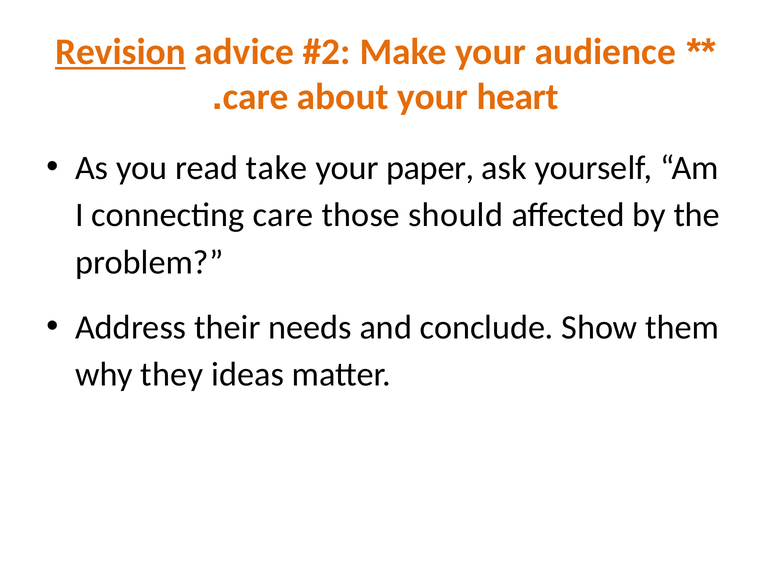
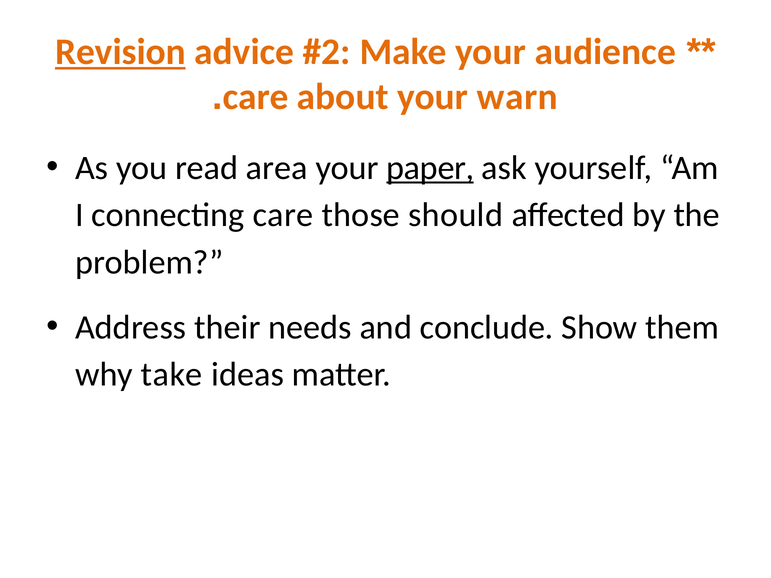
heart: heart -> warn (517, 97)
take: take -> area (277, 168)
paper underline: none -> present (430, 168)
they: they -> take (172, 375)
